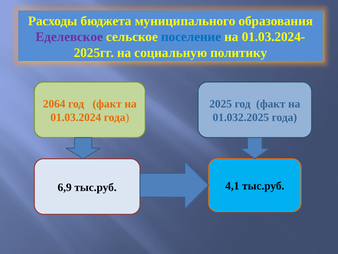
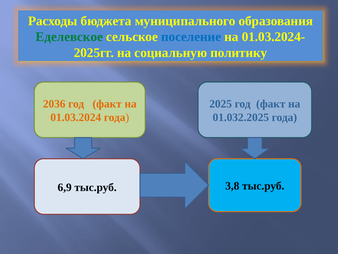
Еделевское colour: purple -> green (69, 37)
2064: 2064 -> 2036 (54, 104)
4,1: 4,1 -> 3,8 (232, 186)
